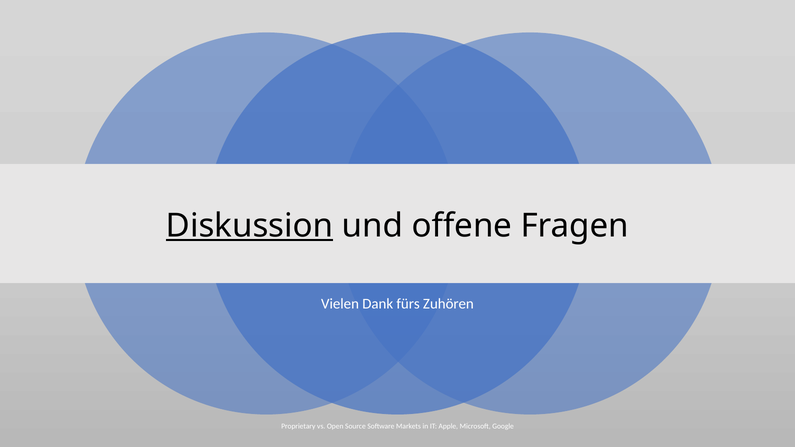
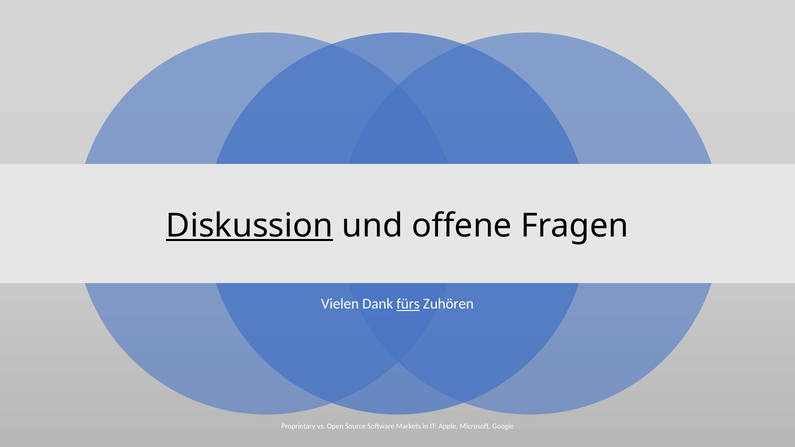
fürs underline: none -> present (408, 304)
